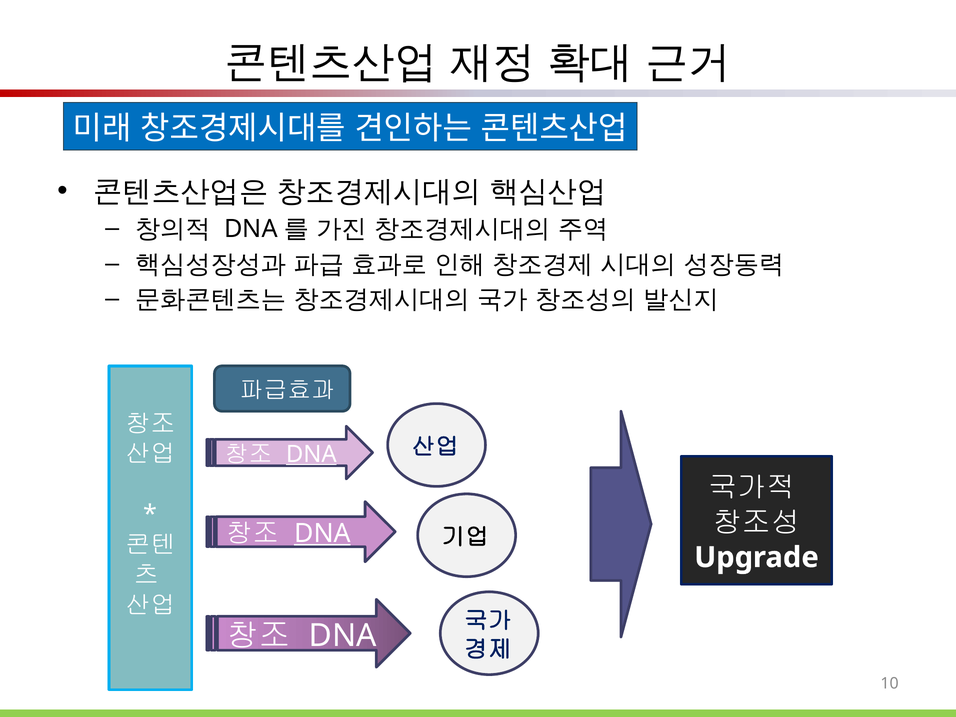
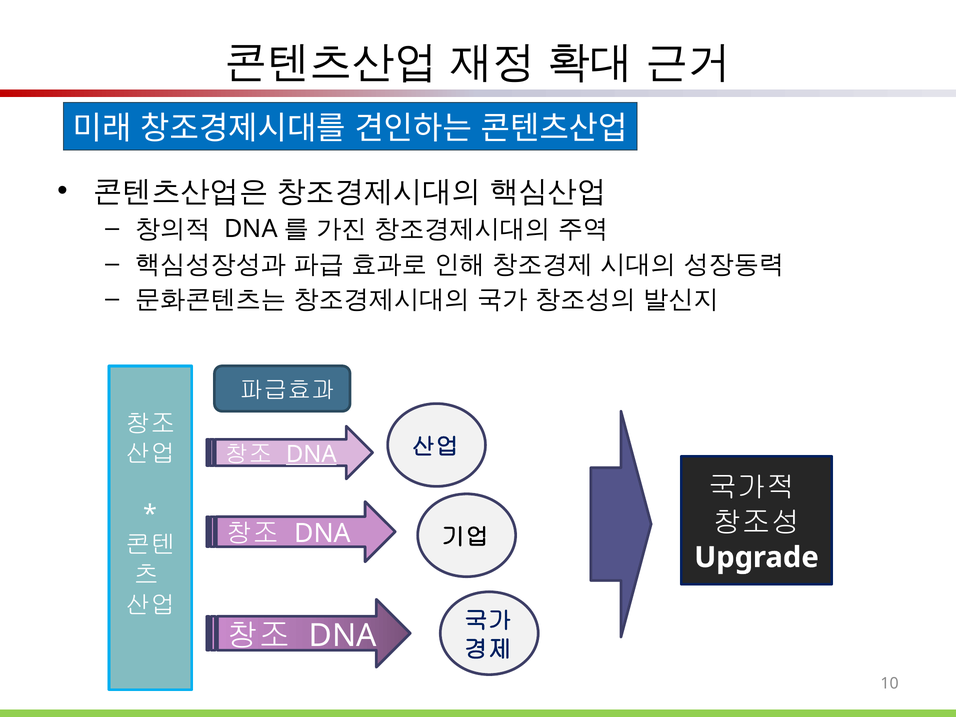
DNA underline: present -> none (322, 534)
